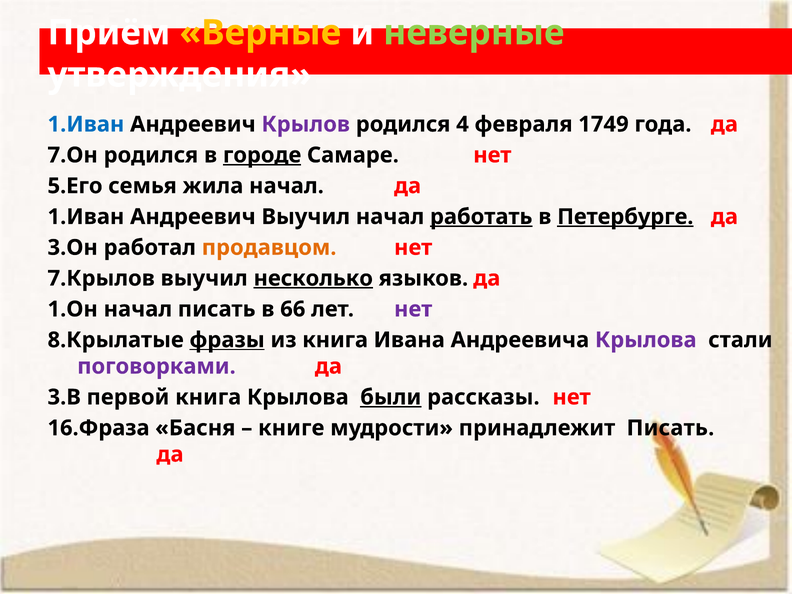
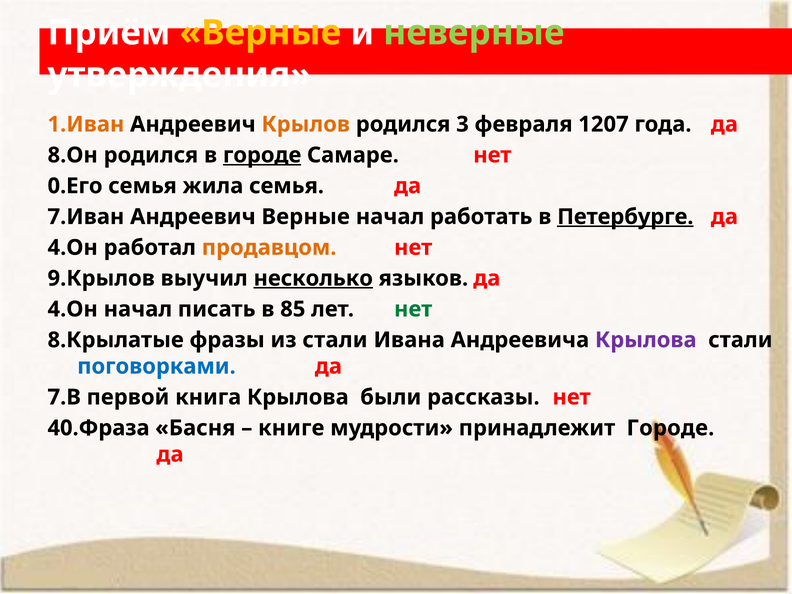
1.Иван colour: blue -> orange (86, 124)
Крылов colour: purple -> orange (306, 124)
4: 4 -> 3 (462, 124)
1749: 1749 -> 1207 (603, 124)
7.Он: 7.Он -> 8.Он (73, 155)
5.Его: 5.Его -> 0.Его (75, 186)
жила начал: начал -> семья (287, 186)
1.Иван: 1.Иван -> 7.Иван (86, 217)
Андреевич Выучил: Выучил -> Верные (306, 217)
работать underline: present -> none (481, 217)
3.Он: 3.Он -> 4.Он (73, 248)
7.Крылов: 7.Крылов -> 9.Крылов (101, 278)
1.Он: 1.Он -> 4.Он (73, 309)
66: 66 -> 85 (293, 309)
нет colour: purple -> green (413, 309)
фразы underline: present -> none (227, 340)
из книга: книга -> стали (335, 340)
поговорками colour: purple -> blue (156, 366)
3.В: 3.В -> 7.В (64, 397)
были underline: present -> none (391, 397)
16.Фраза: 16.Фраза -> 40.Фраза (99, 428)
принадлежит Писать: Писать -> Городе (670, 428)
